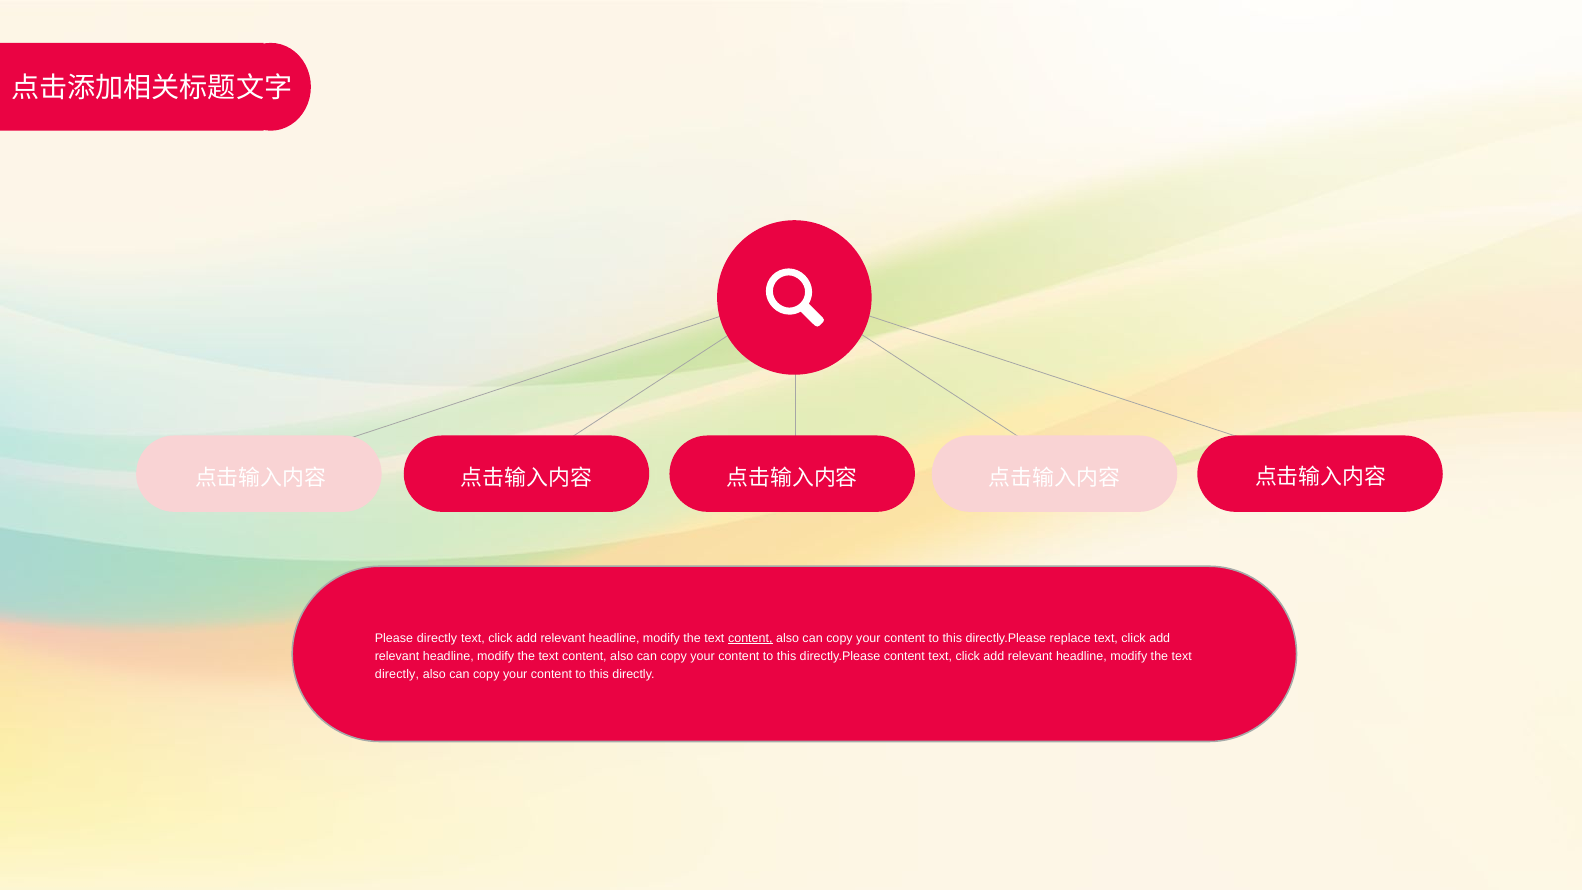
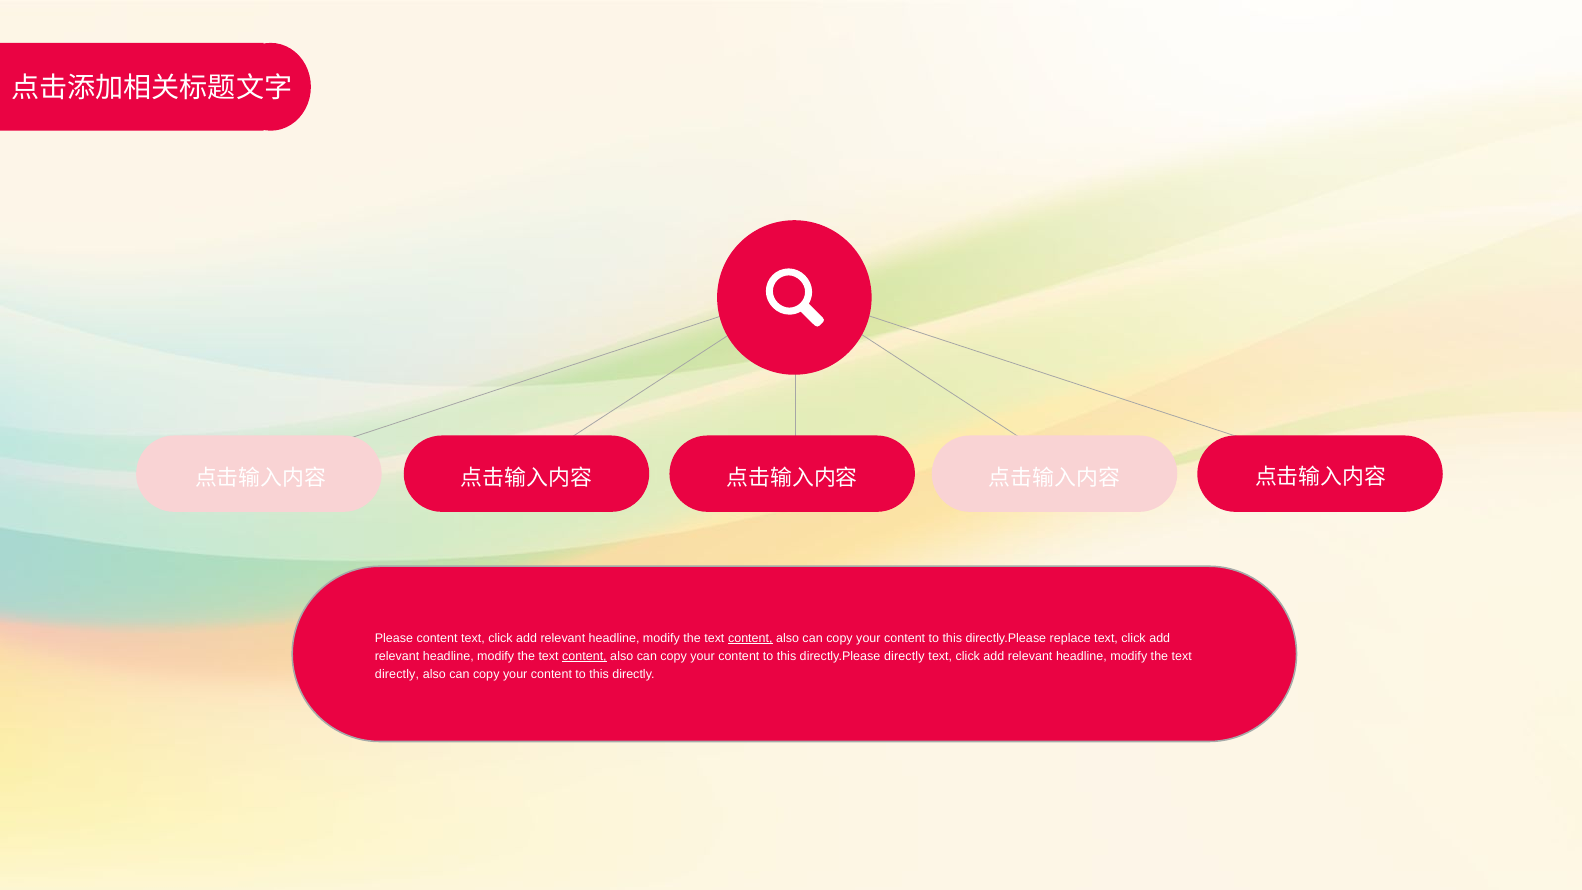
Please directly: directly -> content (437, 638)
content underline: none -> present (584, 656)
directly.Please content: content -> directly (904, 656)
